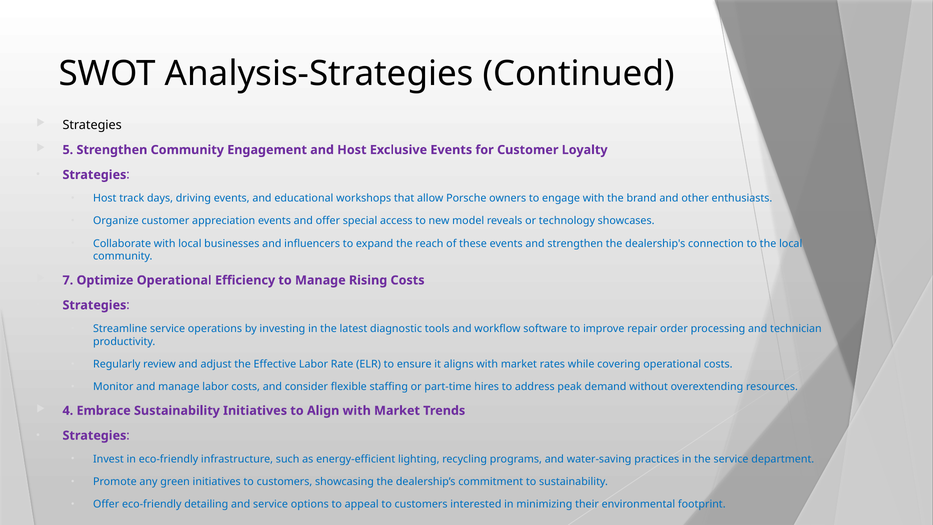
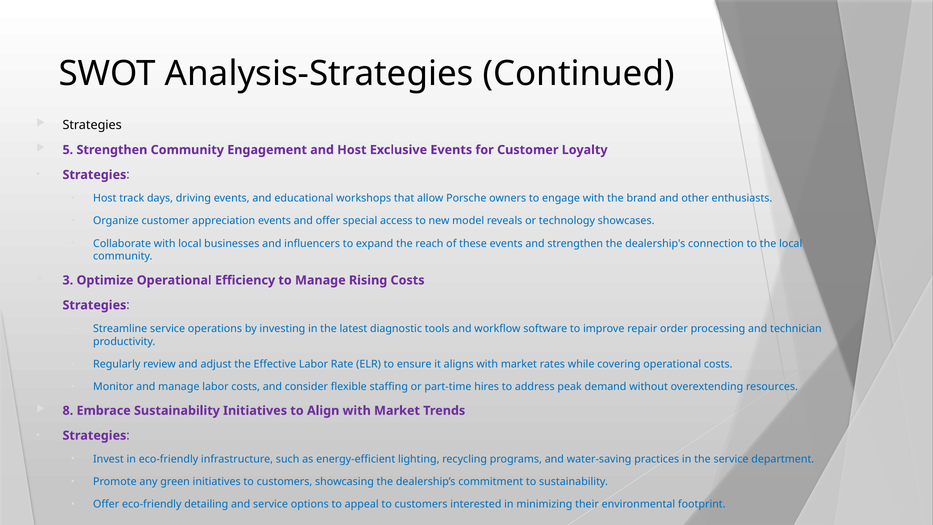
7: 7 -> 3 (68, 280)
4: 4 -> 8 (68, 410)
